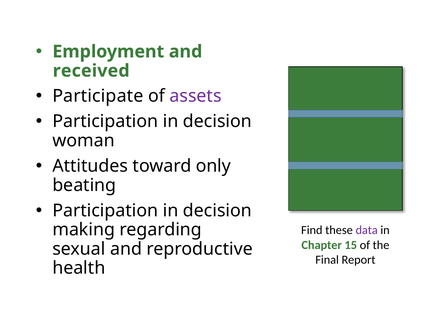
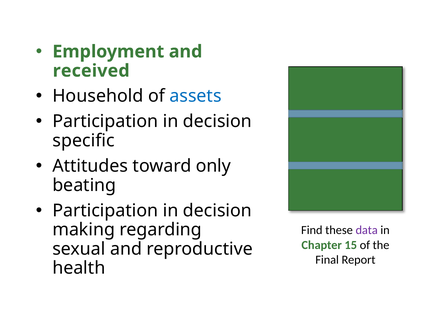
Participate: Participate -> Household (98, 96)
assets colour: purple -> blue (196, 96)
woman: woman -> specific (84, 141)
